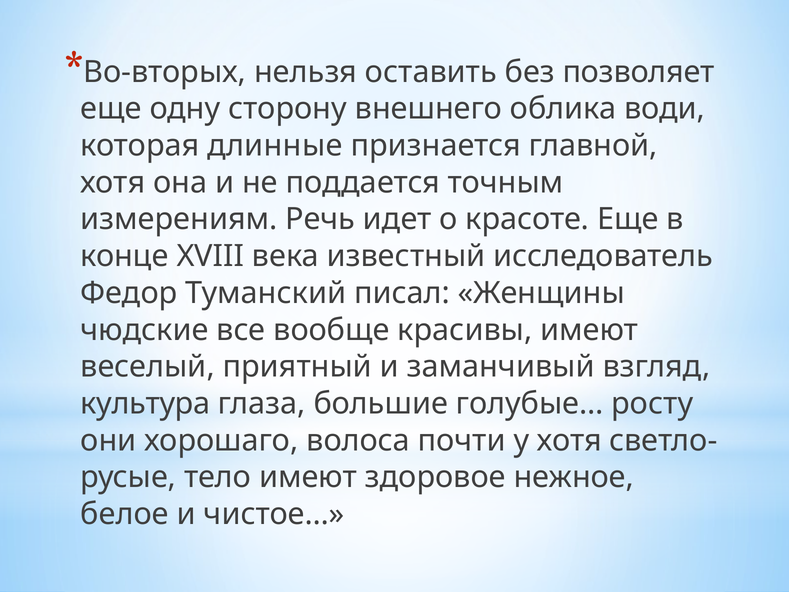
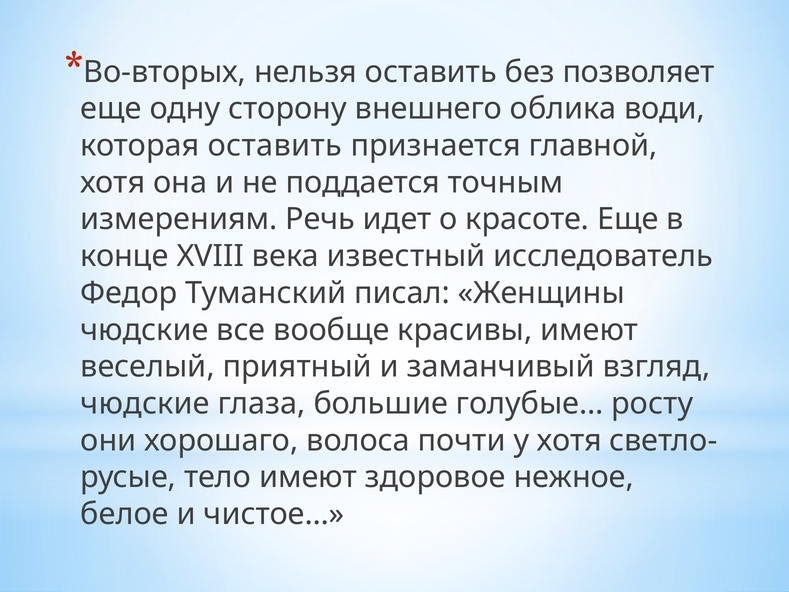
которая длинные: длинные -> оставить (275, 146)
культура: культура -> чюдские (145, 403)
